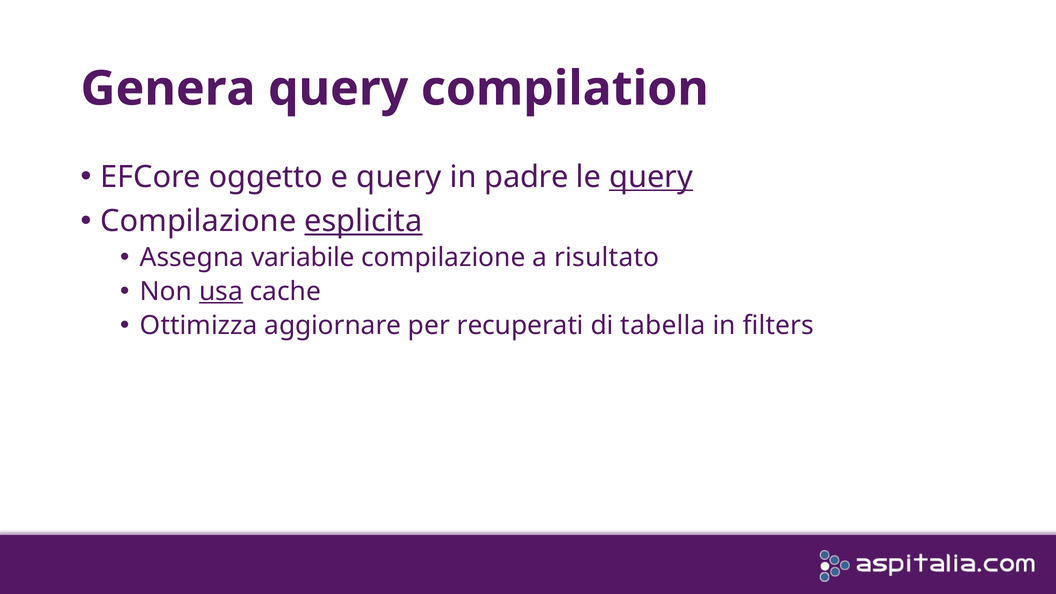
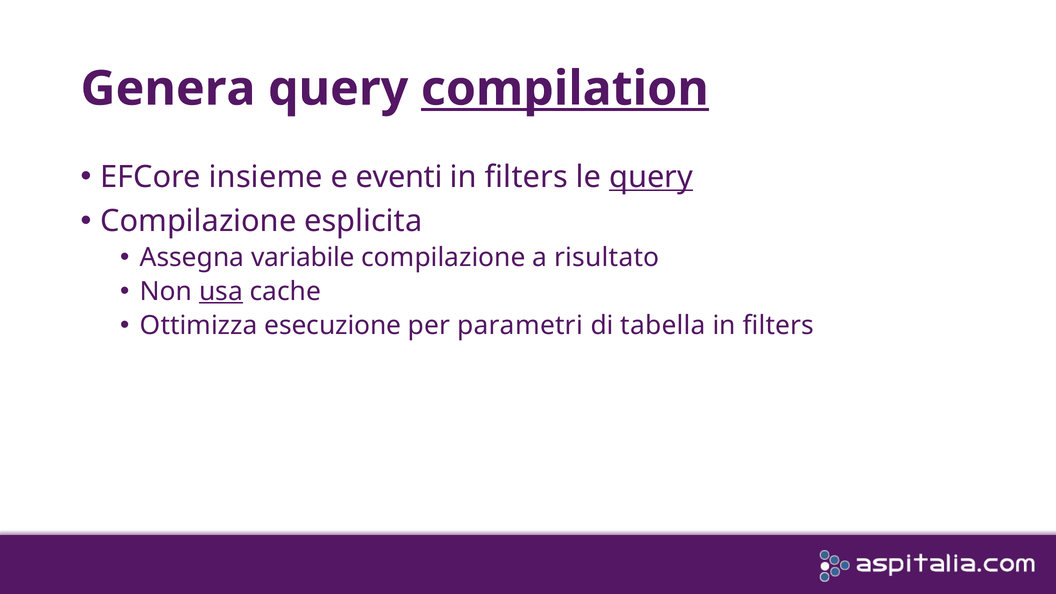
compilation underline: none -> present (565, 89)
oggetto: oggetto -> insieme (266, 177)
e query: query -> eventi (399, 177)
padre: padre -> filters (526, 177)
esplicita underline: present -> none (363, 221)
aggiornare: aggiornare -> esecuzione (333, 326)
recuperati: recuperati -> parametri (520, 326)
